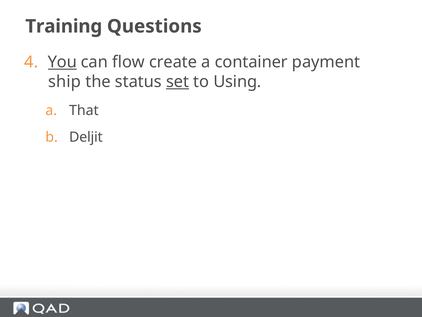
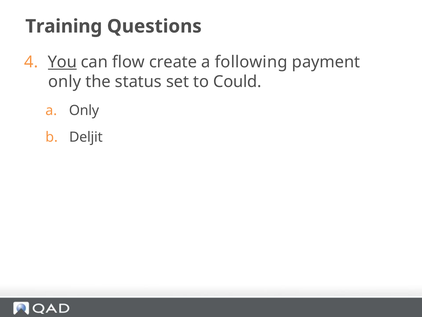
container: container -> following (251, 62)
ship: ship -> only (65, 82)
set underline: present -> none (178, 82)
Using: Using -> Could (237, 82)
a That: That -> Only (84, 110)
